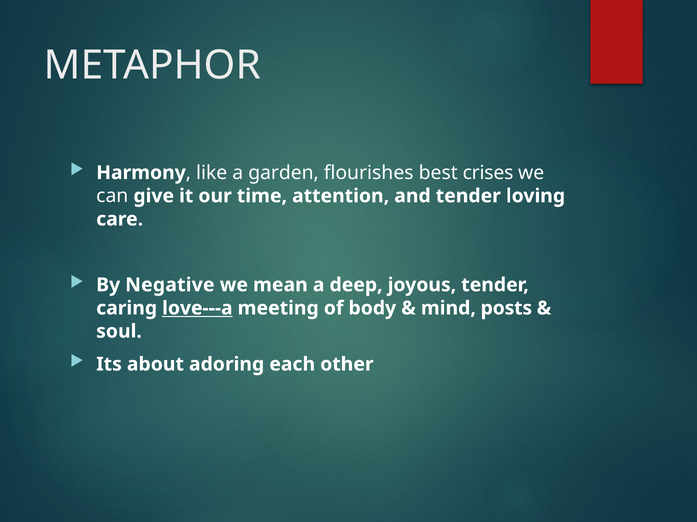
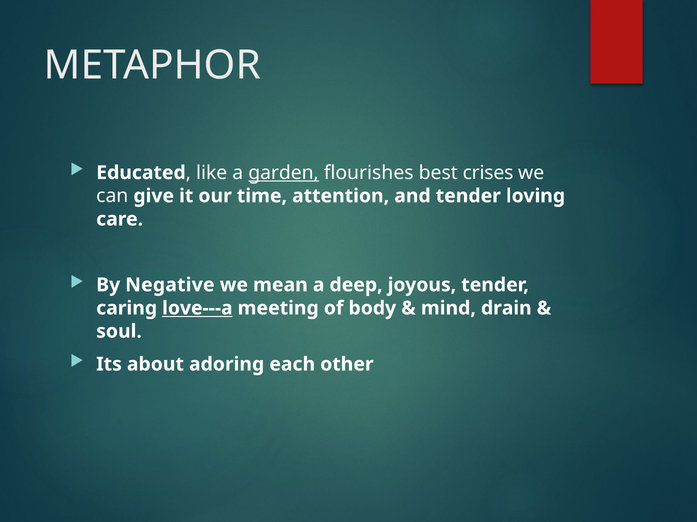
Harmony: Harmony -> Educated (141, 173)
garden underline: none -> present (284, 173)
posts: posts -> drain (506, 309)
